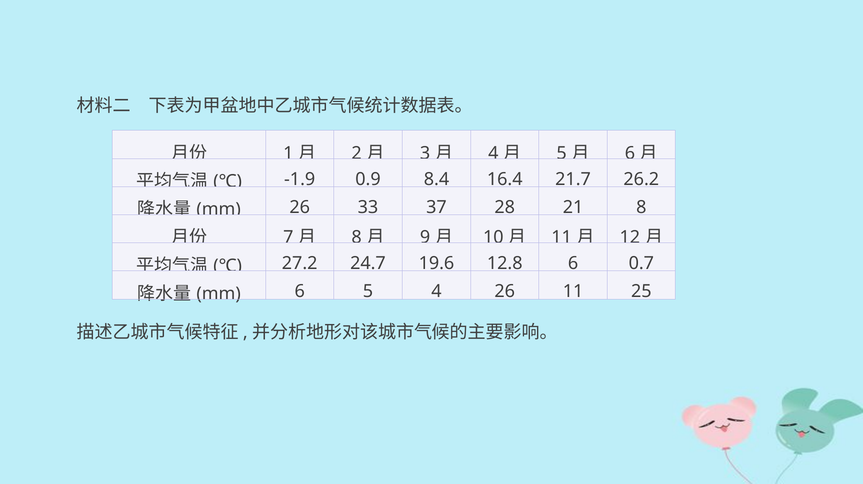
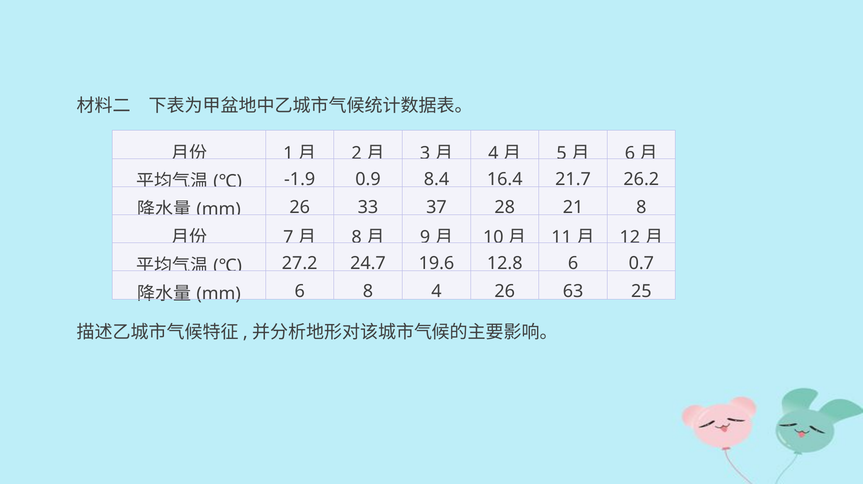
6 5: 5 -> 8 (368, 291)
26 11: 11 -> 63 (573, 291)
